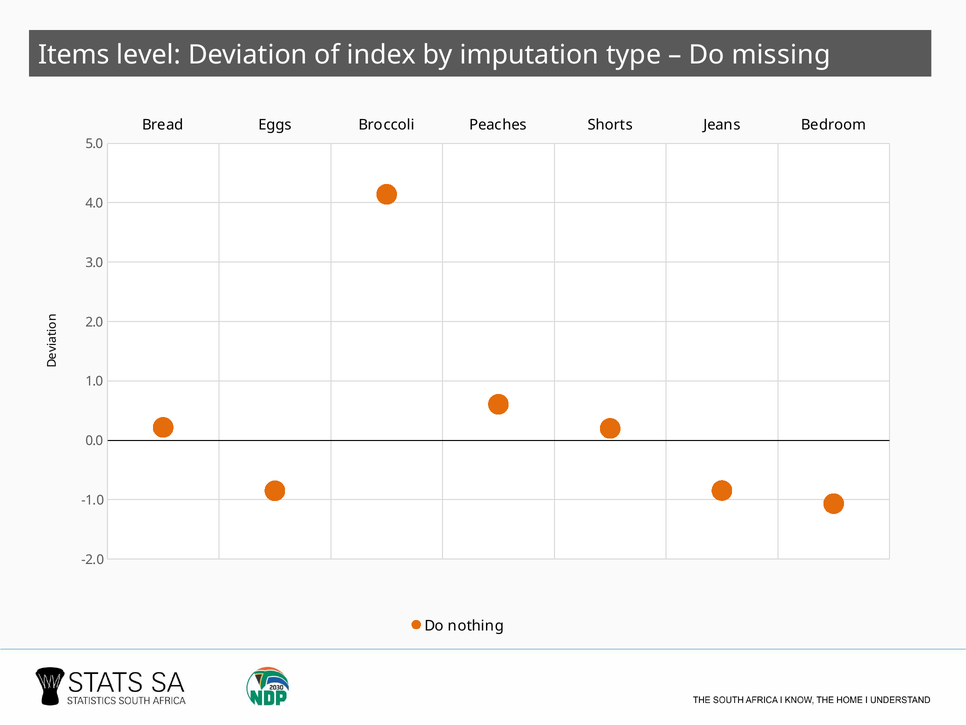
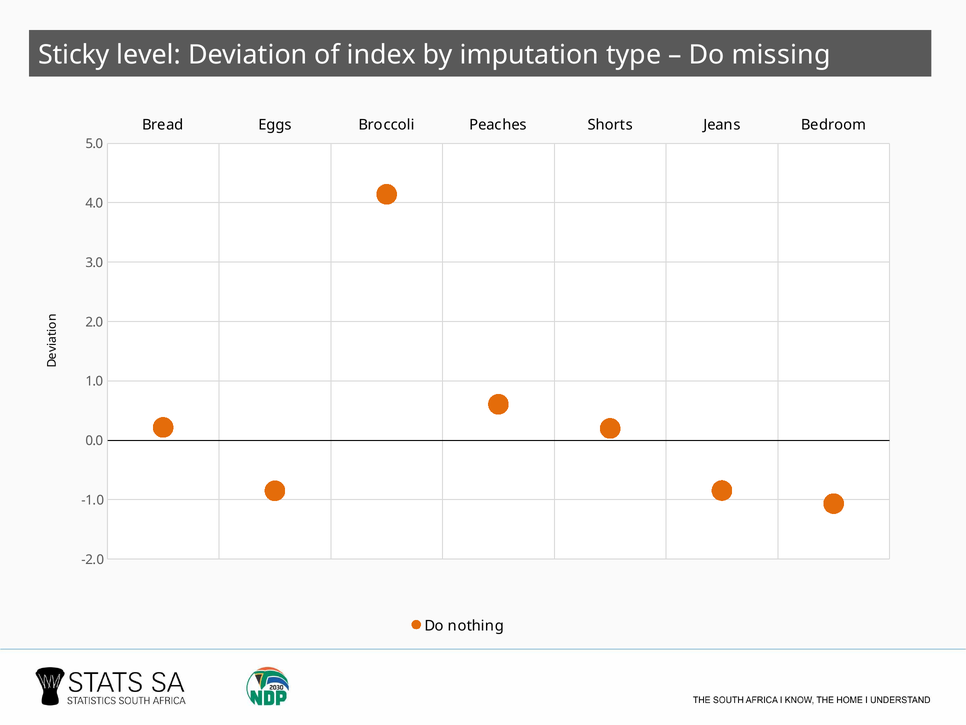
Items: Items -> Sticky (74, 55)
